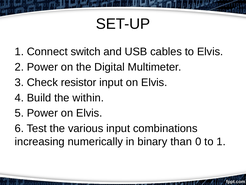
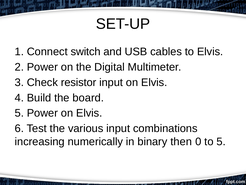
within: within -> board (88, 98)
than: than -> then (181, 141)
to 1: 1 -> 5 (221, 141)
